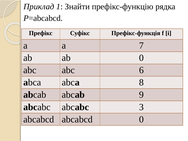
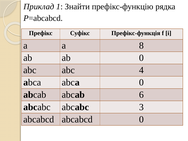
7: 7 -> 8 (141, 46)
6: 6 -> 4 (141, 70)
abca 8: 8 -> 0 (141, 82)
9: 9 -> 6 (141, 95)
